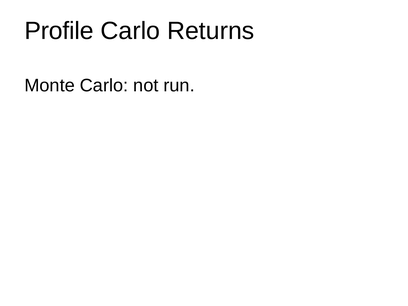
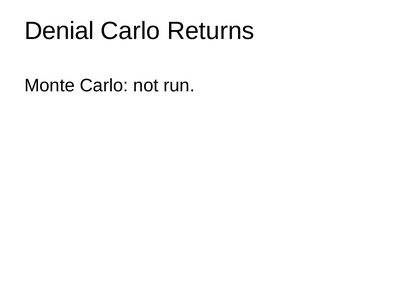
Profile: Profile -> Denial (59, 31)
